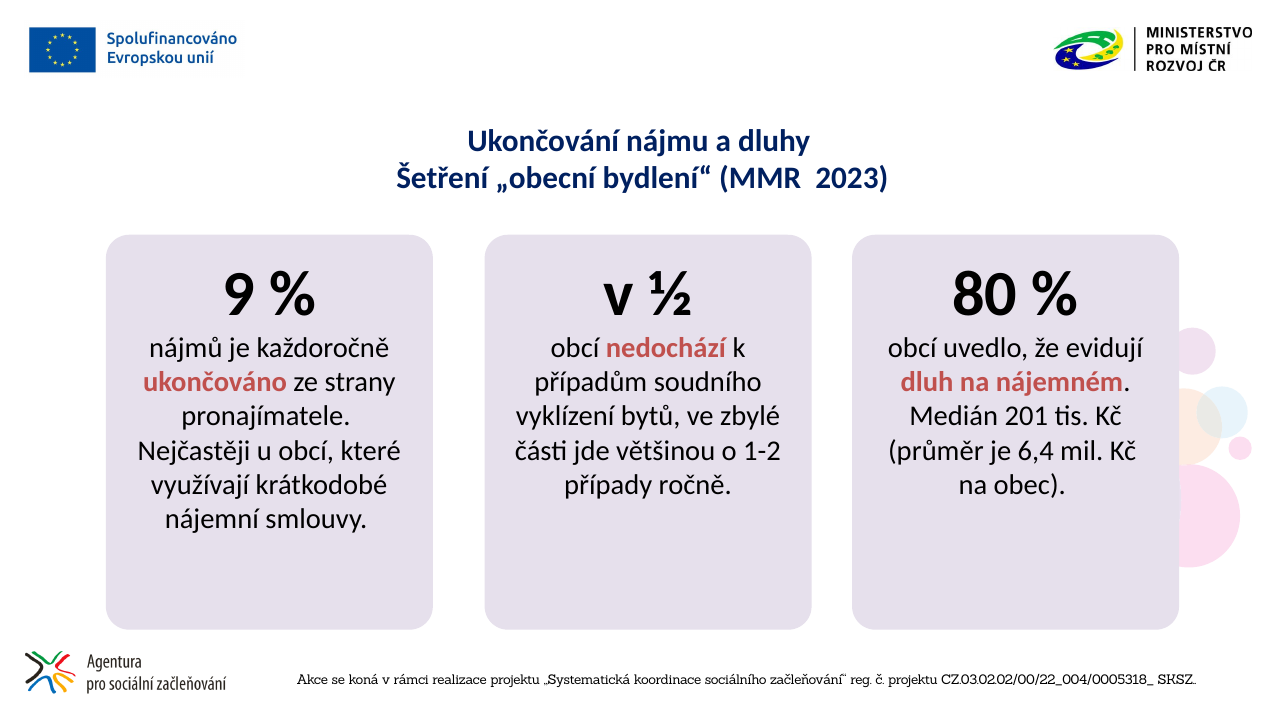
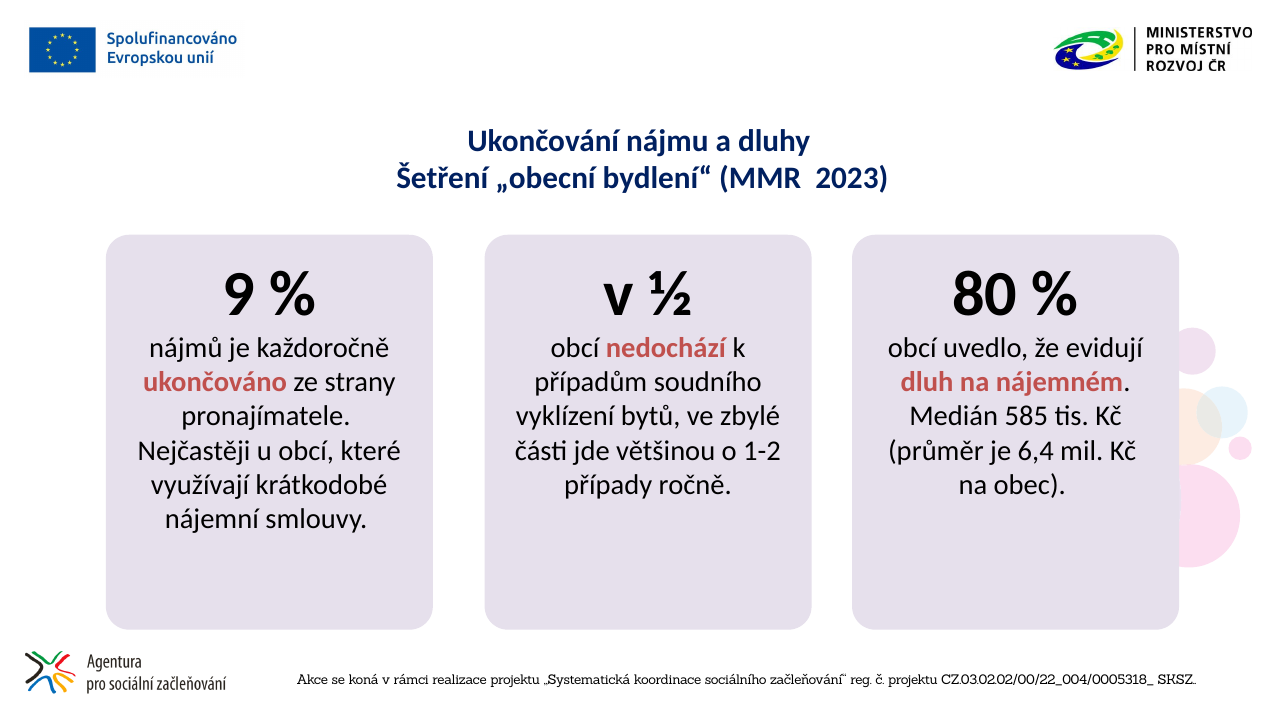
201: 201 -> 585 (1026, 416)
